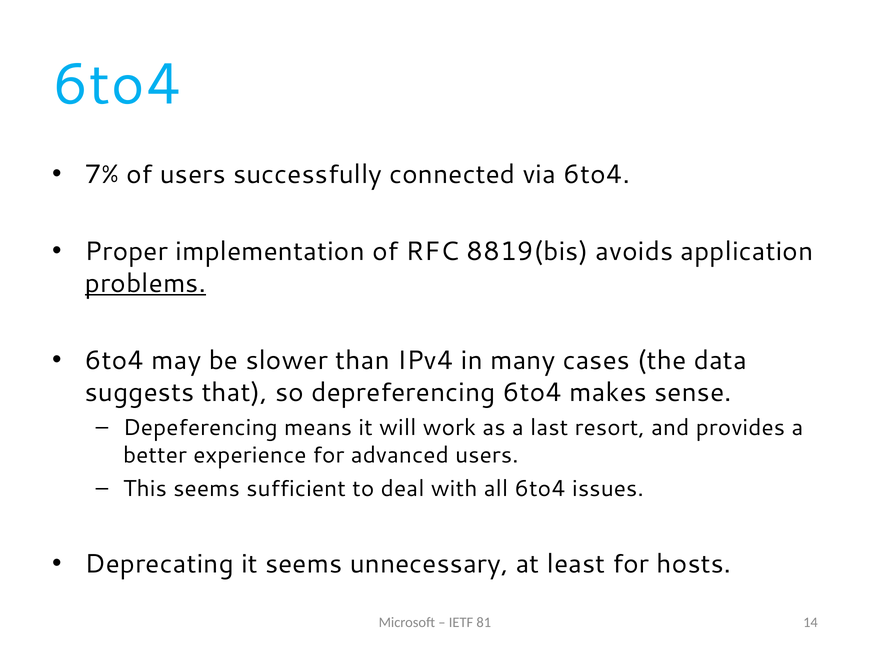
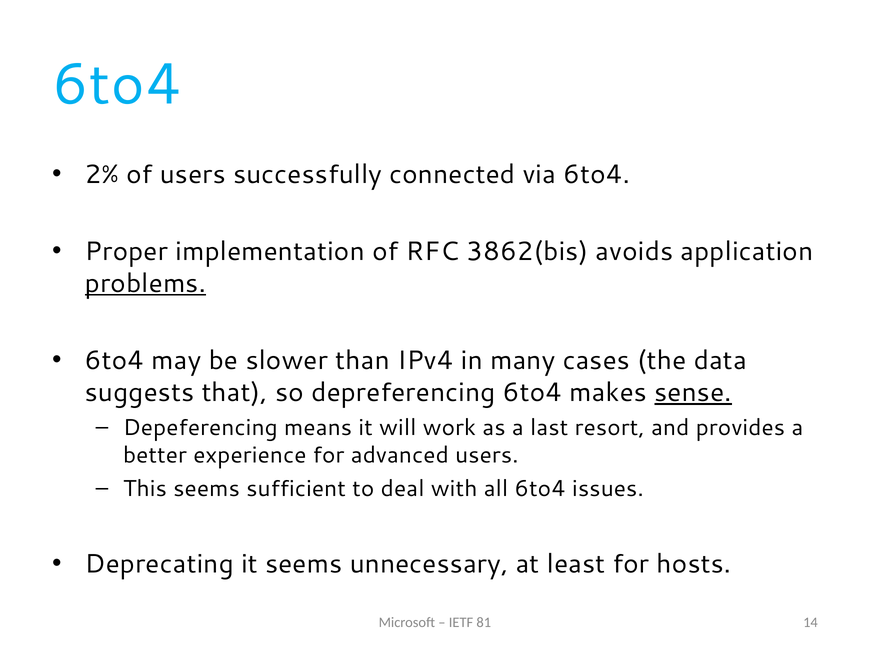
7%: 7% -> 2% (102, 174)
8819(bis: 8819(bis -> 3862(bis (527, 252)
sense underline: none -> present (693, 393)
